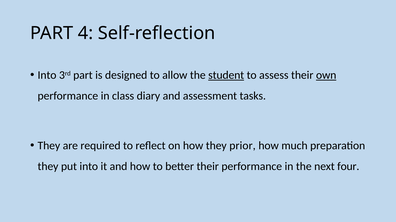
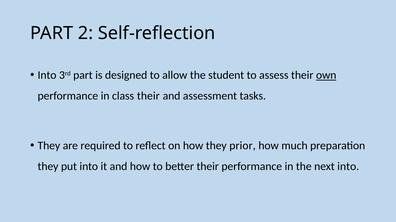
4: 4 -> 2 (86, 33)
student underline: present -> none (226, 75)
class diary: diary -> their (148, 96)
next four: four -> into (348, 167)
